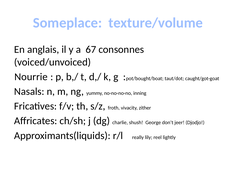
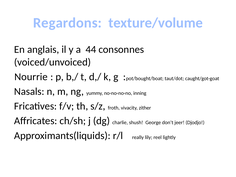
Someplace: Someplace -> Regardons (67, 23)
67: 67 -> 44 (91, 50)
